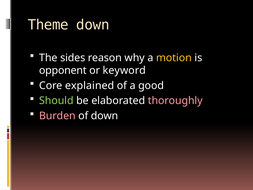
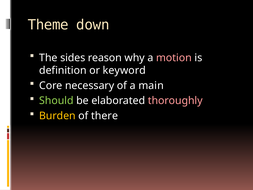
motion colour: yellow -> pink (174, 58)
opponent: opponent -> definition (63, 70)
explained: explained -> necessary (90, 85)
good: good -> main (151, 85)
Burden colour: pink -> yellow (57, 116)
of down: down -> there (105, 116)
